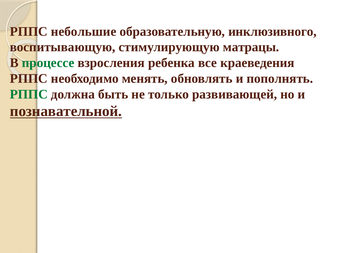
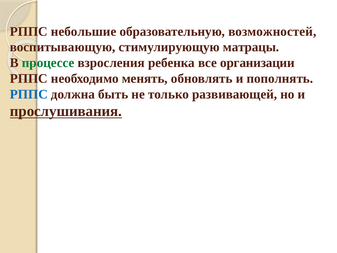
инклюзивного: инклюзивного -> возможностей (272, 31)
краеведения: краеведения -> организации (257, 63)
РППС colour: green -> blue (29, 94)
познавательной: познавательной -> прослушивания (66, 111)
